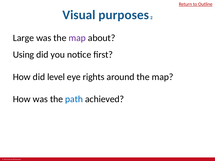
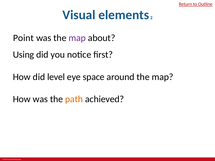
purposes: purposes -> elements (124, 15)
Large: Large -> Point (23, 38)
rights: rights -> space (94, 77)
path colour: blue -> orange (74, 99)
